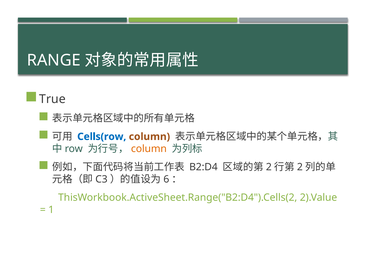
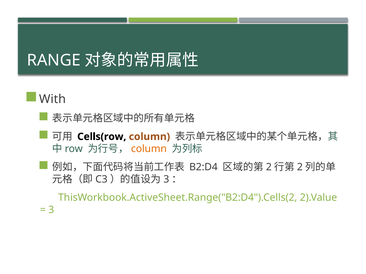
True: True -> With (52, 99)
Cells(row colour: blue -> black (102, 137)
6: 6 -> 3 (166, 180)
1: 1 -> 3 (51, 210)
